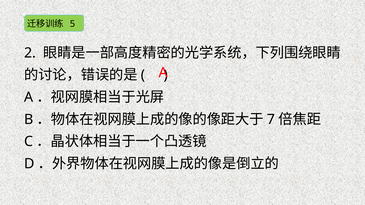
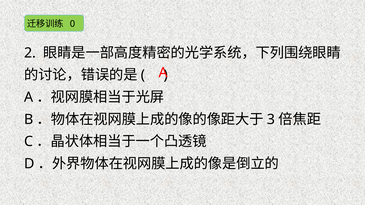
5: 5 -> 0 (72, 24)
7: 7 -> 3 (271, 119)
